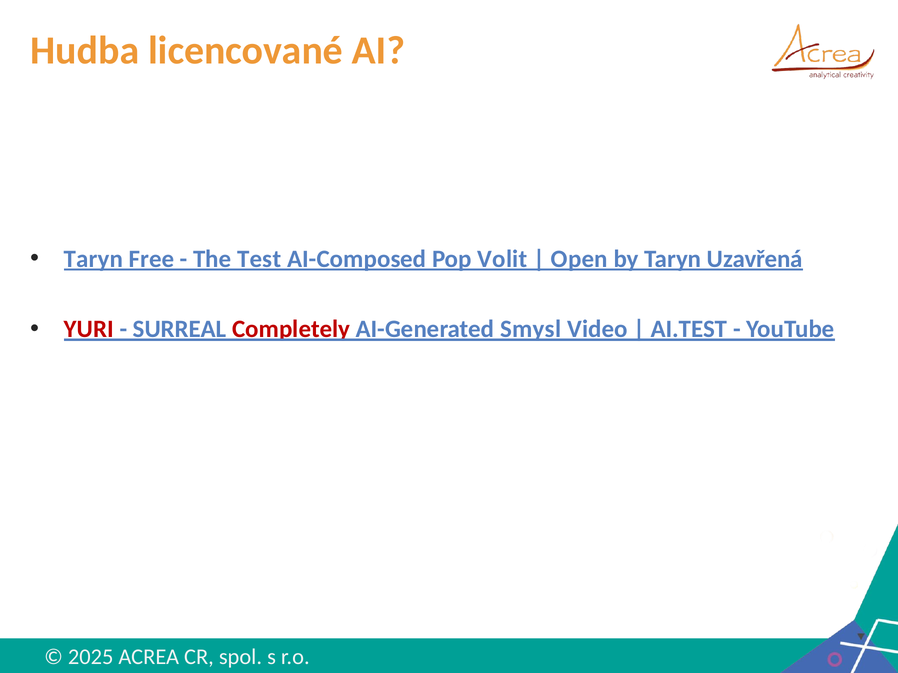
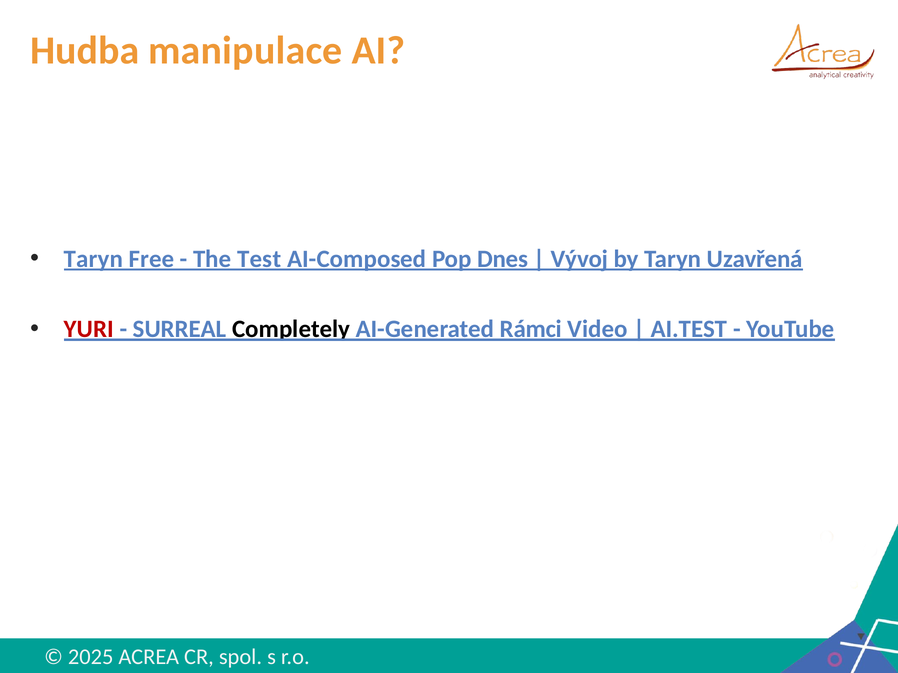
licencované: licencované -> manipulace (245, 51)
Volit: Volit -> Dnes (503, 259)
Open: Open -> Vývoj (580, 259)
Completely colour: red -> black (291, 329)
Smysl: Smysl -> Rámci (531, 329)
